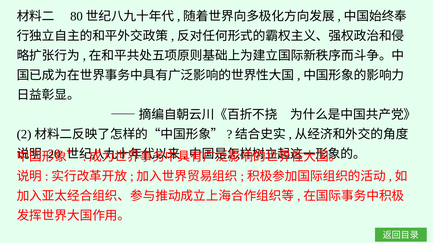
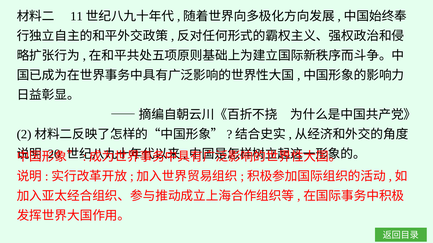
80: 80 -> 11 (76, 16)
